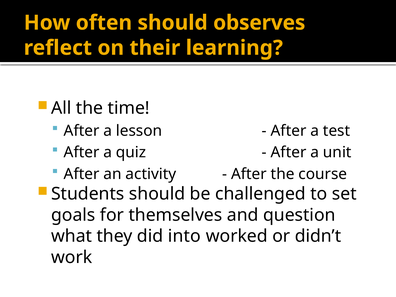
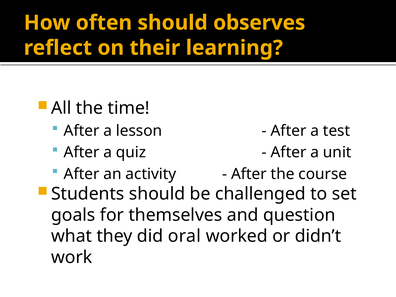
into: into -> oral (184, 236)
